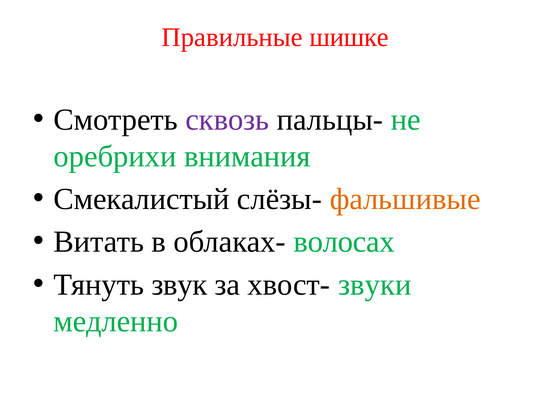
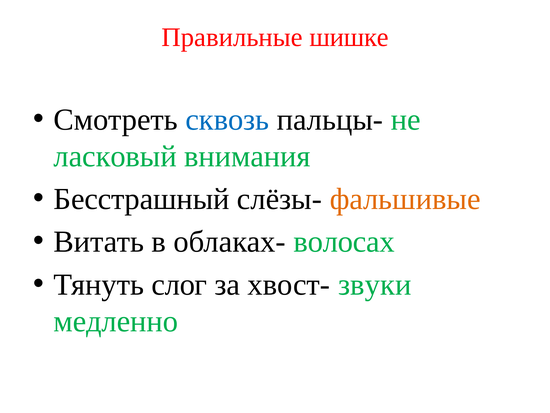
сквозь colour: purple -> blue (227, 119)
оребрихи: оребрихи -> ласковый (115, 156)
Смекалистый: Смекалистый -> Бесстрашный (142, 199)
звук: звук -> слог (179, 284)
